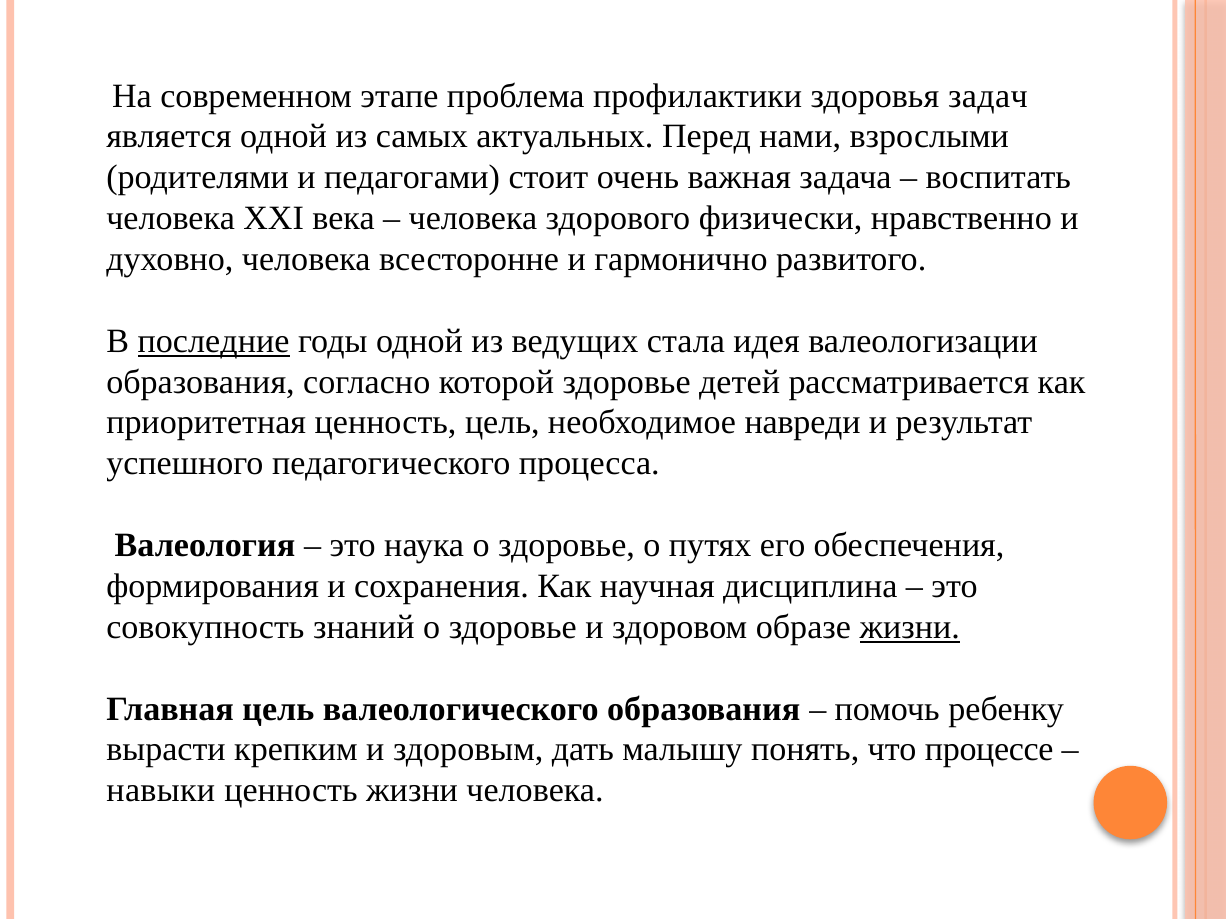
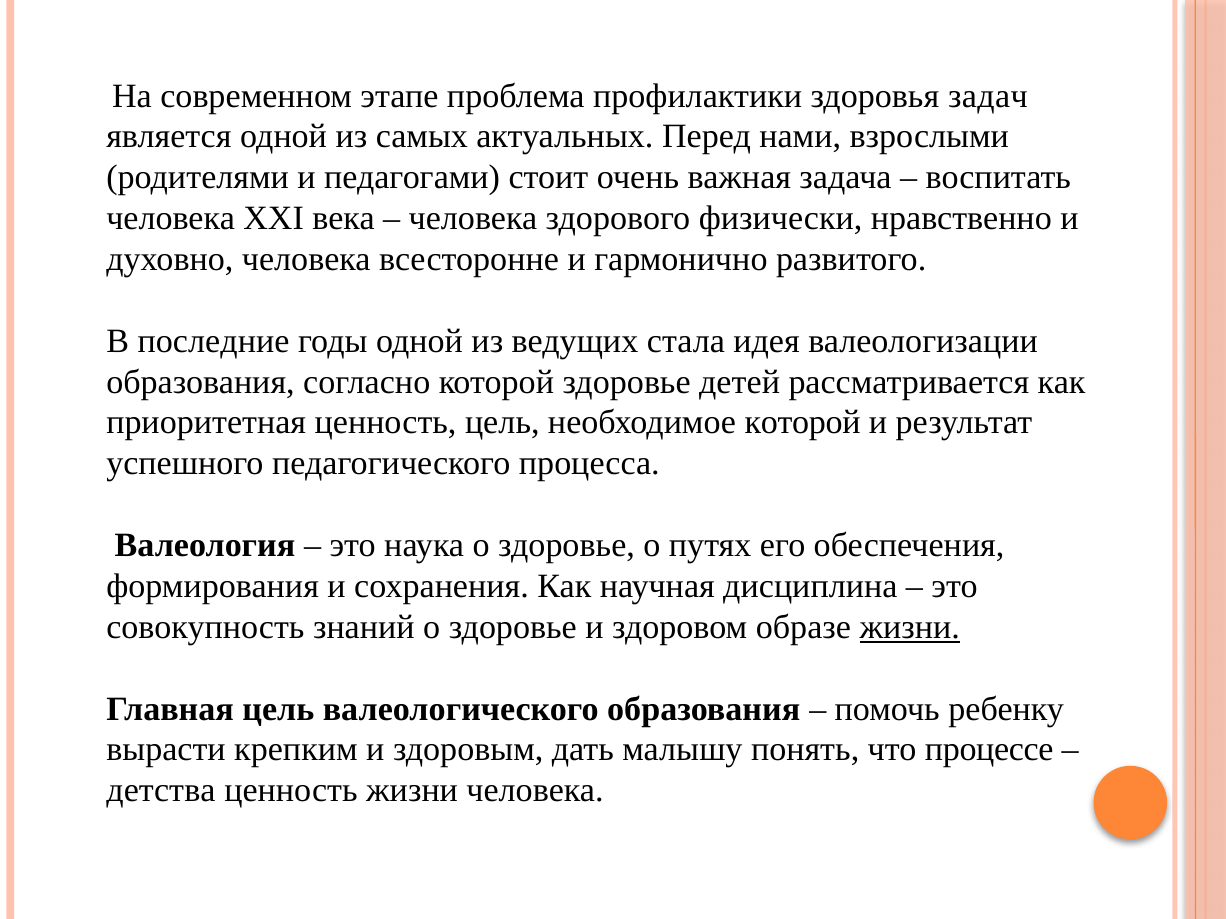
последние underline: present -> none (214, 341)
необходимое навреди: навреди -> которой (803, 423)
навыки: навыки -> детства (161, 791)
